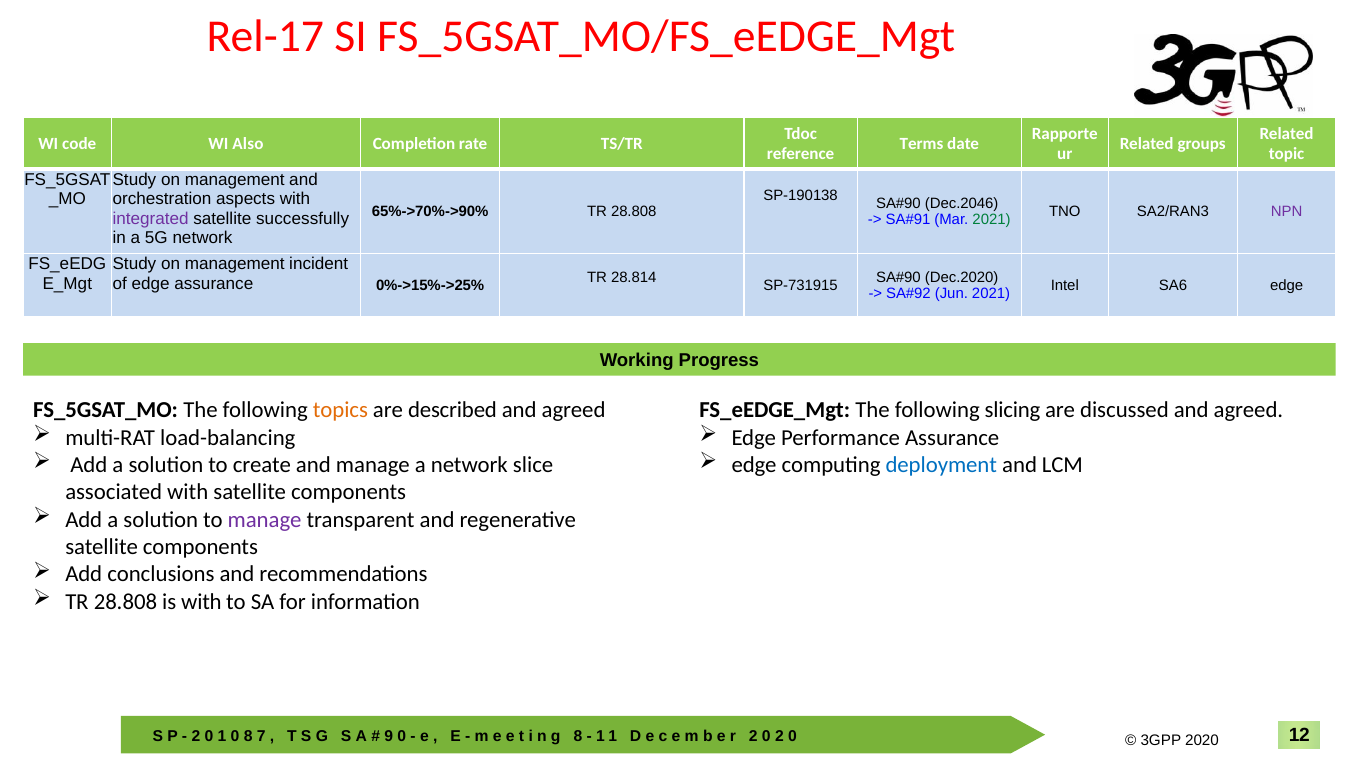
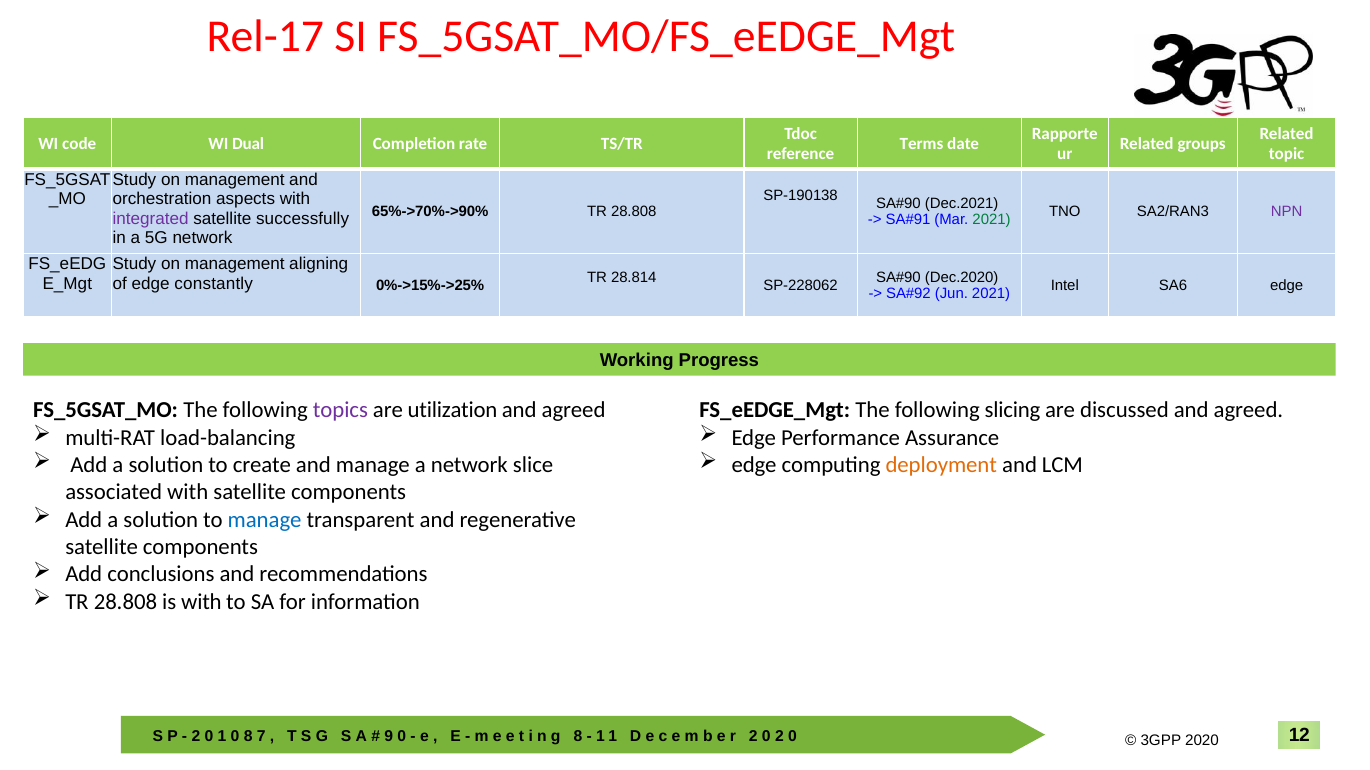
Also: Also -> Dual (248, 144)
Dec.2046: Dec.2046 -> Dec.2021 (962, 203)
incident: incident -> aligning (319, 265)
edge assurance: assurance -> constantly (214, 284)
SP-731915: SP-731915 -> SP-228062 (801, 286)
topics colour: orange -> purple (340, 411)
described: described -> utilization (453, 411)
deployment colour: blue -> orange (941, 465)
manage colour: purple -> blue (265, 520)
